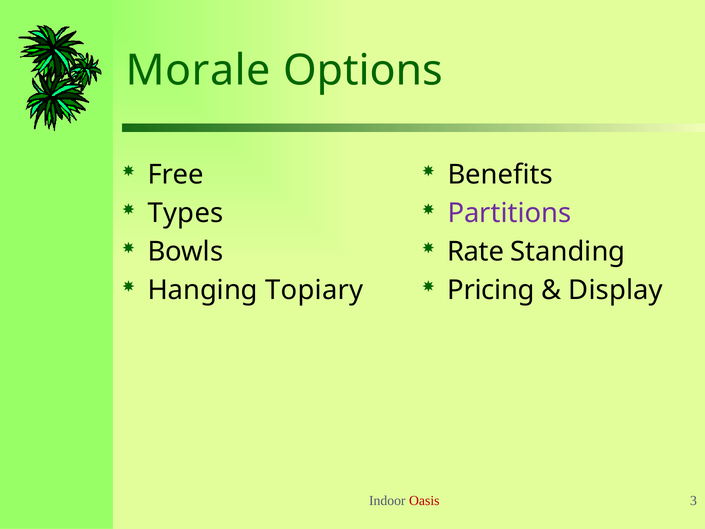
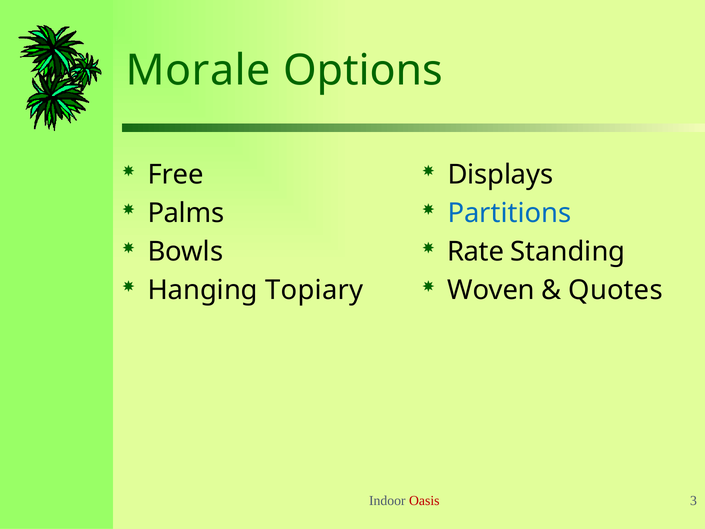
Benefits: Benefits -> Displays (500, 175)
Types: Types -> Palms (186, 213)
Partitions colour: purple -> blue (509, 213)
Pricing: Pricing -> Woven (491, 290)
Display: Display -> Quotes (616, 290)
